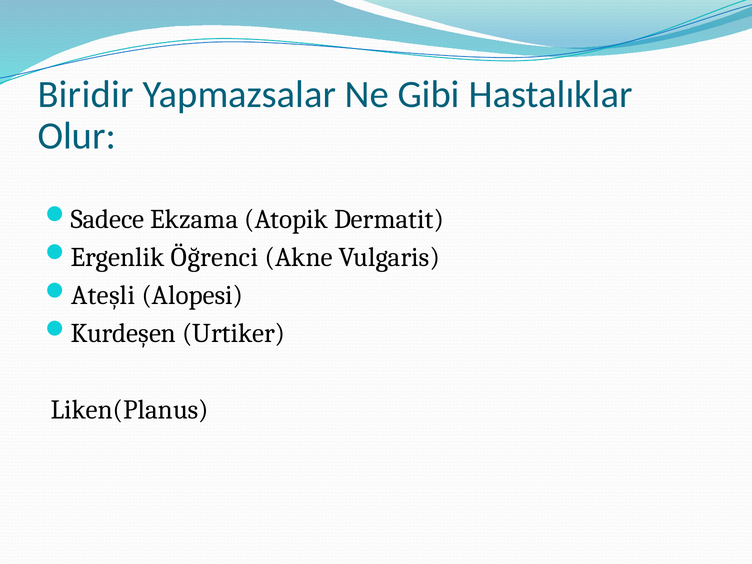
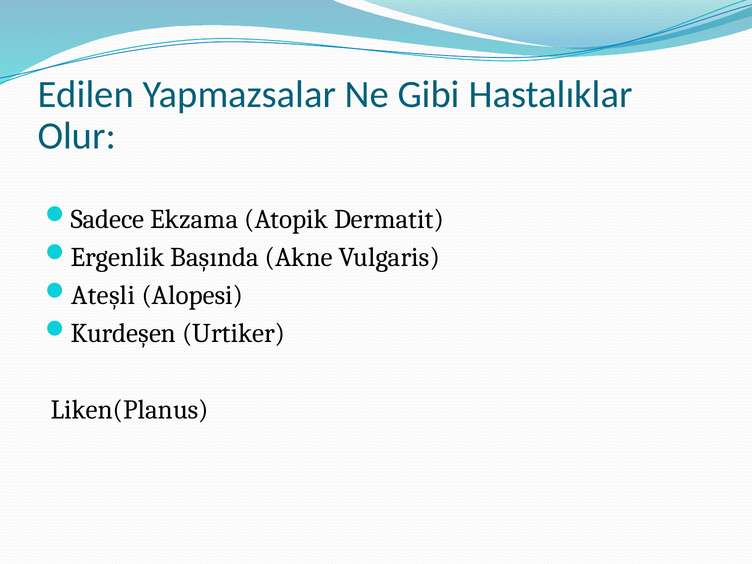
Biridir: Biridir -> Edilen (86, 94)
Öğrenci: Öğrenci -> Başında (215, 257)
